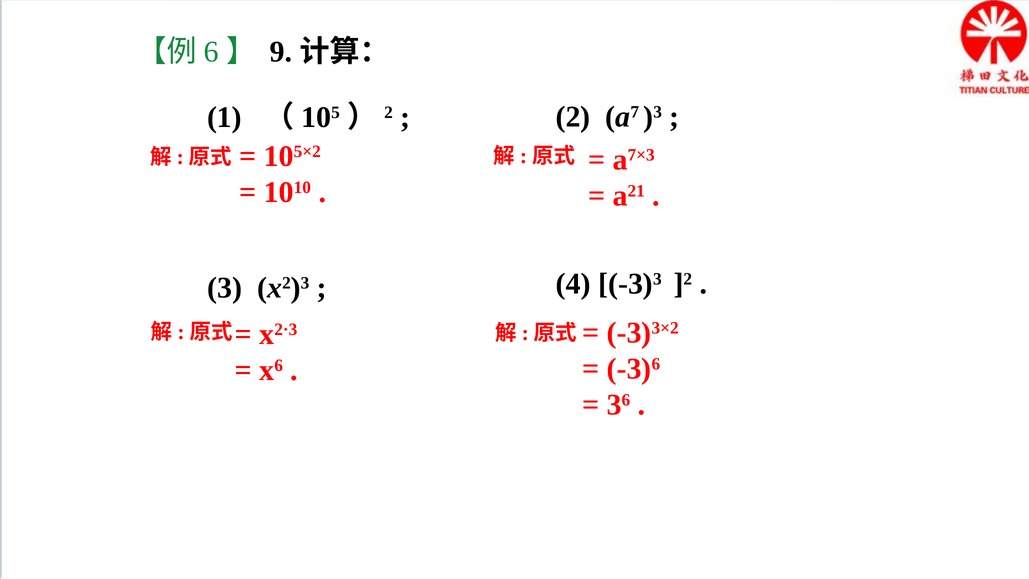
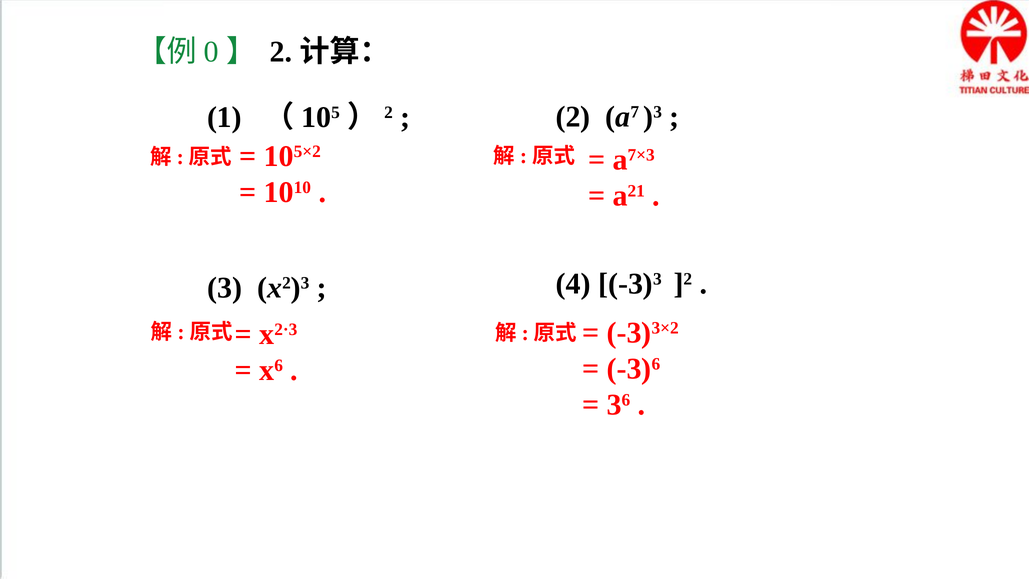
6: 6 -> 0 (211, 52)
9: 9 -> 2 (281, 52)
